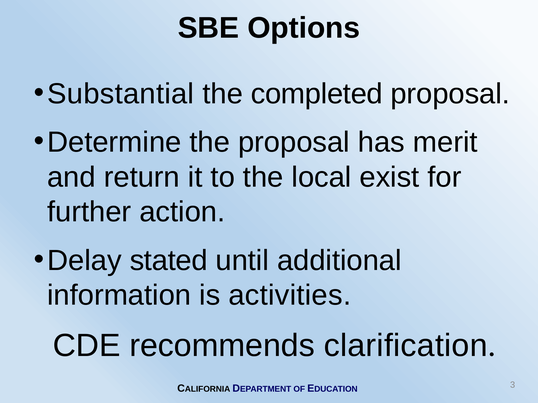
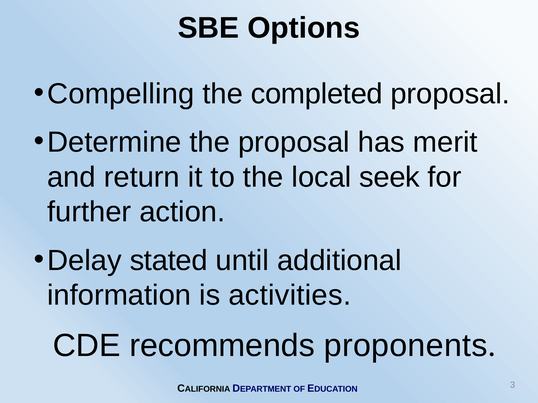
Substantial: Substantial -> Compelling (121, 94)
exist: exist -> seek (390, 177)
clarification: clarification -> proponents (406, 346)
